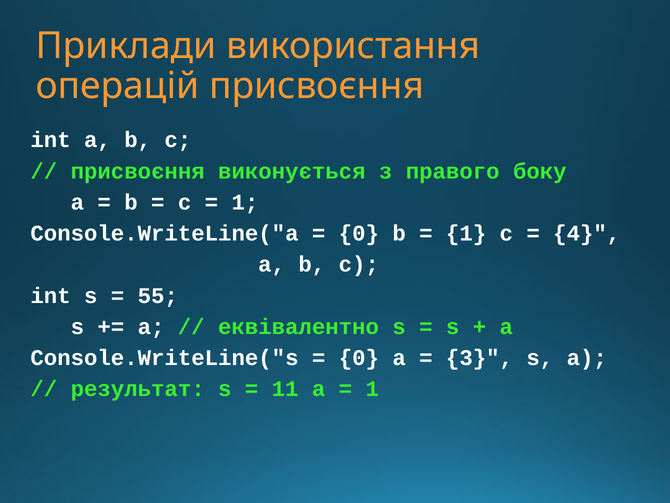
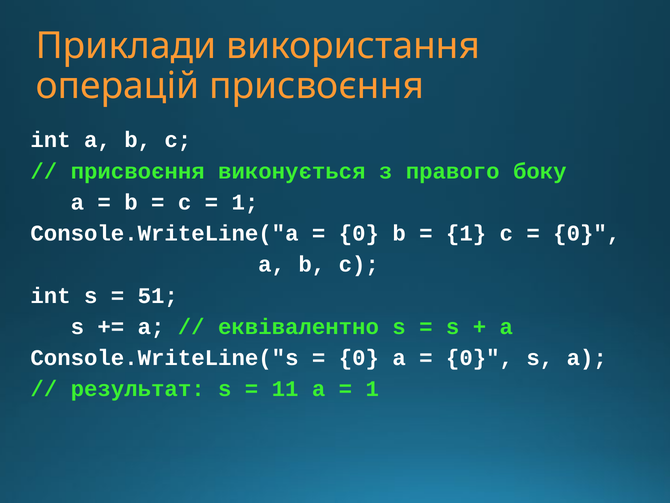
4: 4 -> 0 (587, 233)
55: 55 -> 51 (158, 295)
3: 3 -> 0 (480, 358)
